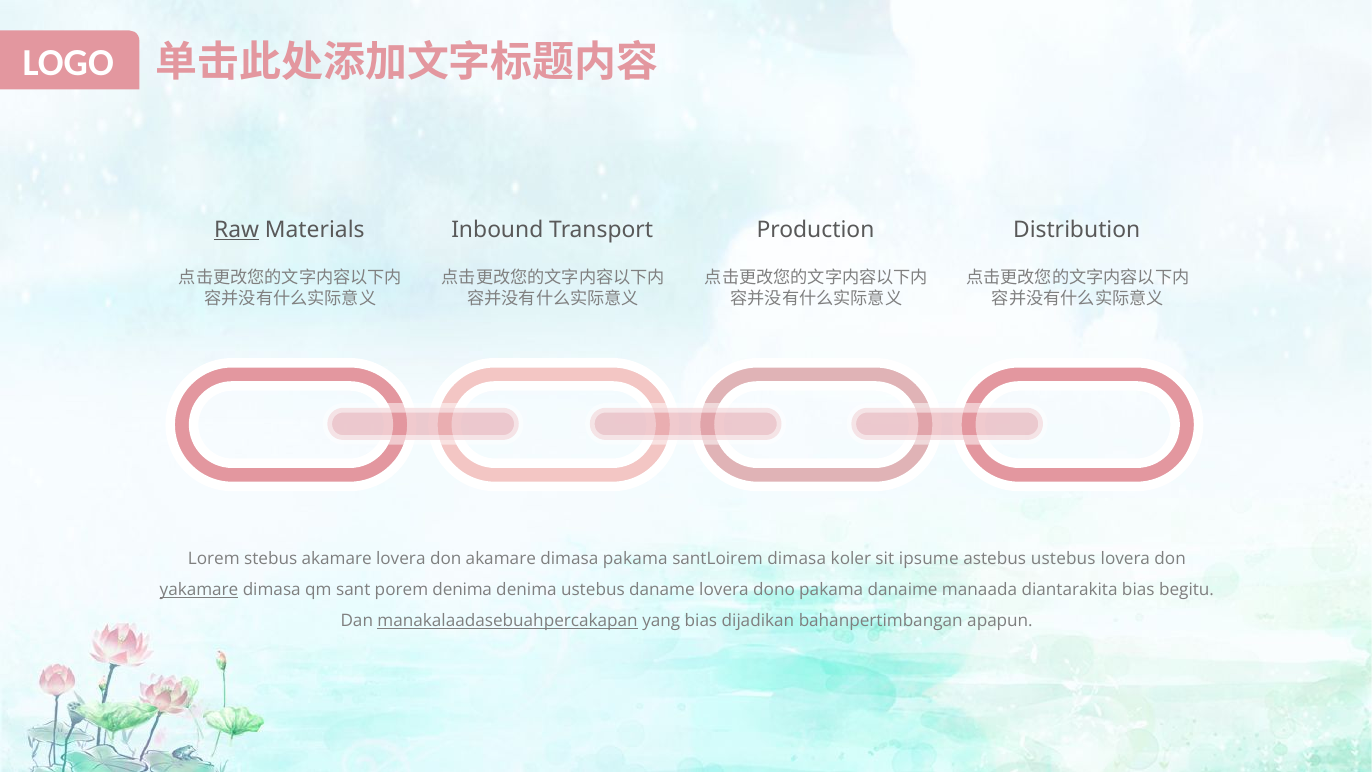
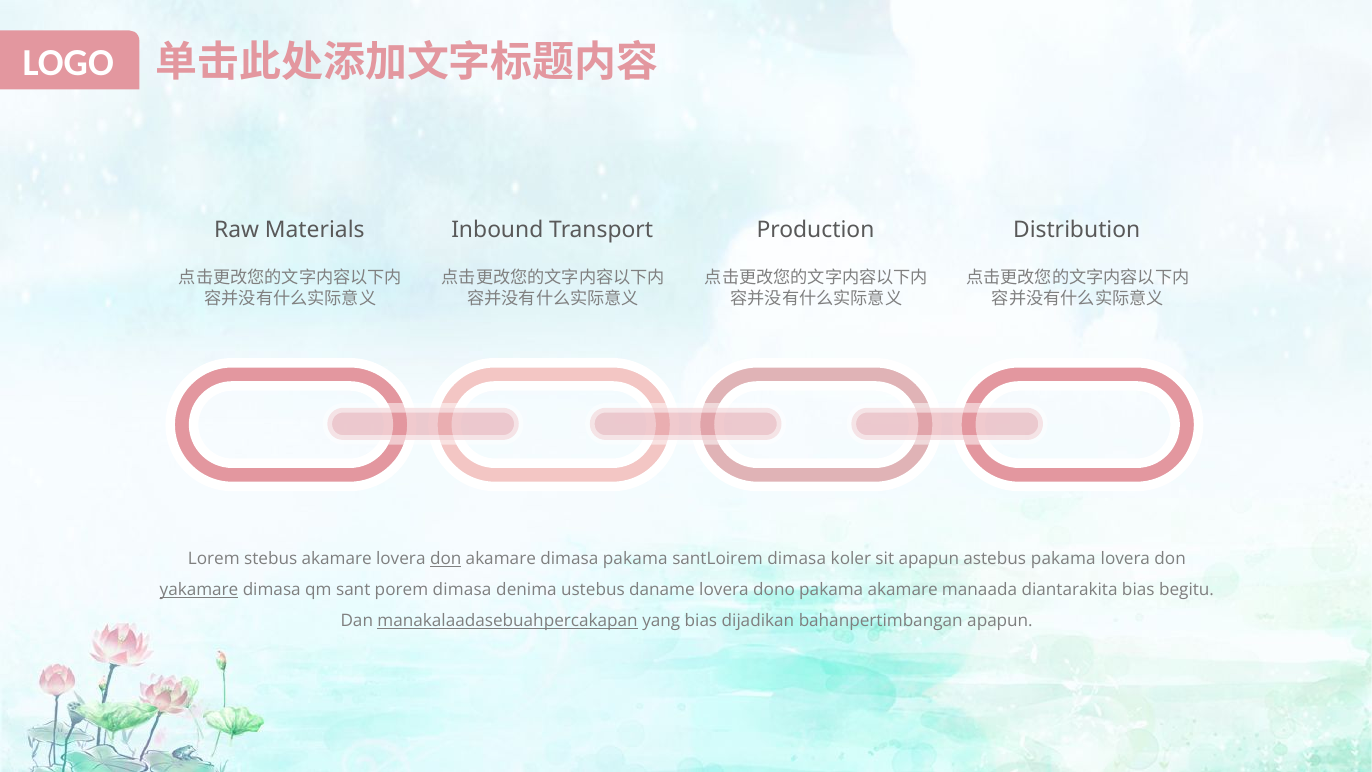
Raw underline: present -> none (237, 229)
don underline: none -> present (446, 559)
sit ipsume: ipsume -> apapun (929, 559)
astebus ustebus: ustebus -> pakama (1063, 559)
porem denima: denima -> dimasa (462, 590)
pakama danaime: danaime -> akamare (903, 590)
